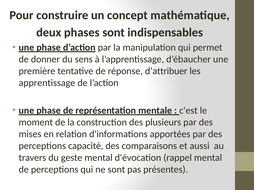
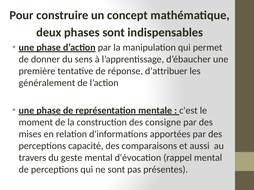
apprentissage: apprentissage -> généralement (47, 83)
plusieurs: plusieurs -> consigne (163, 123)
